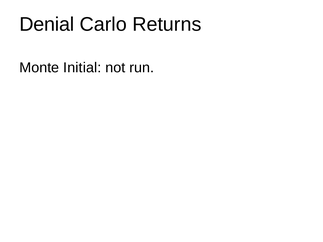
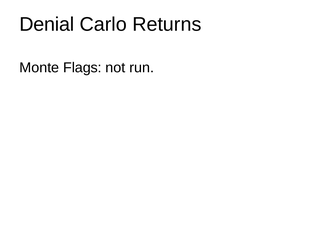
Initial: Initial -> Flags (82, 68)
